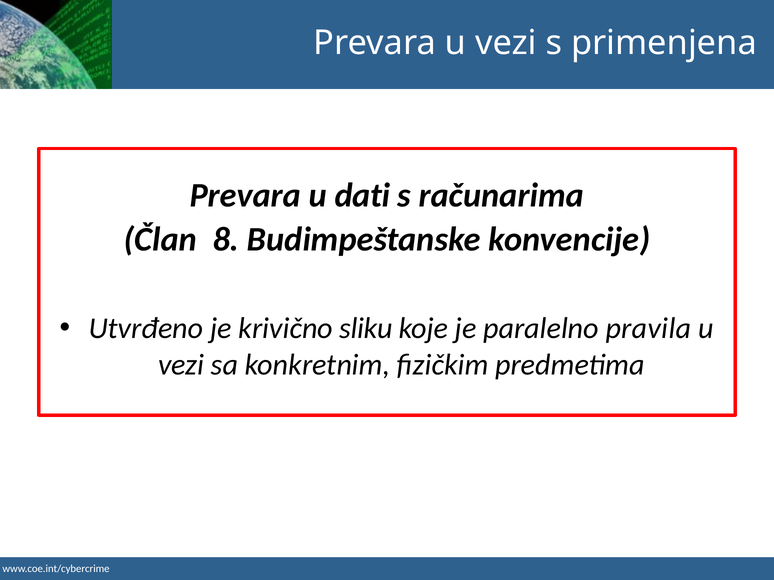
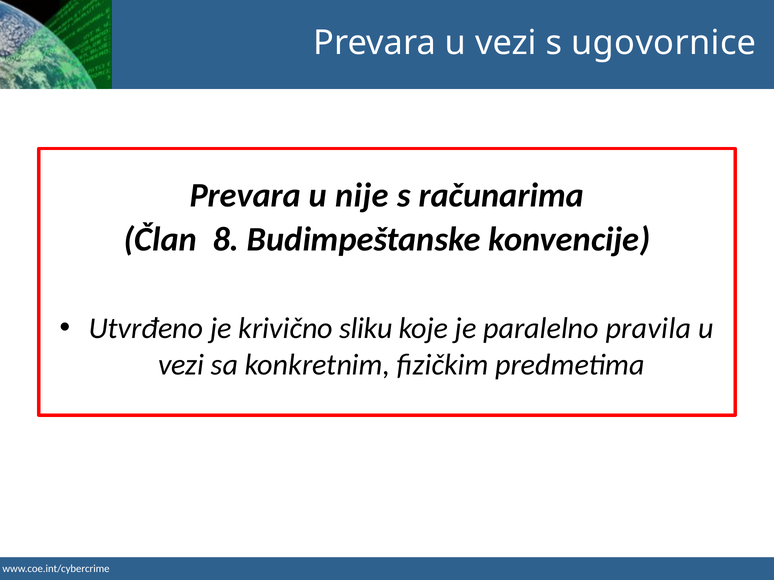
primenjena: primenjena -> ugovornice (664, 43)
dati: dati -> nije (362, 196)
